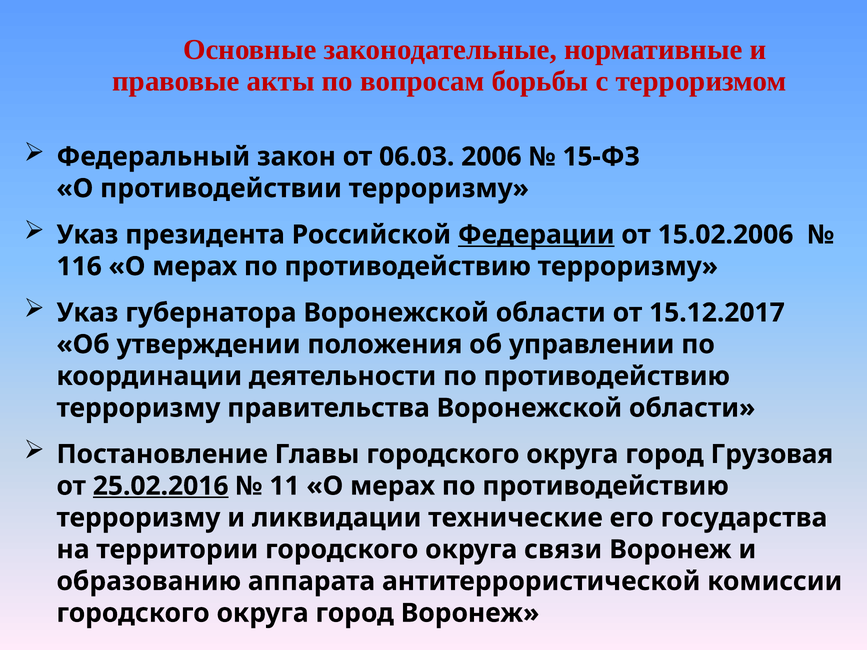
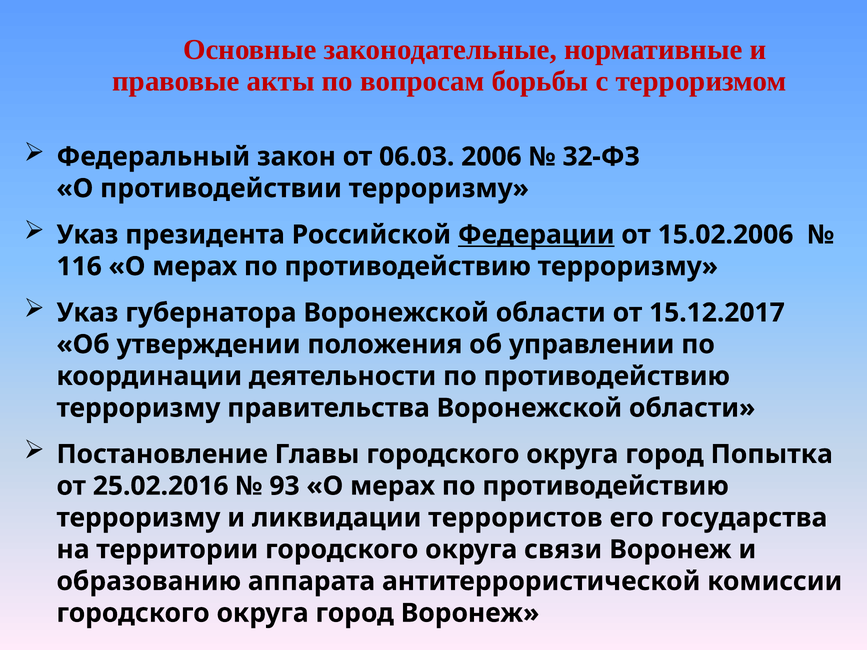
15-ФЗ: 15-ФЗ -> 32-ФЗ (601, 157)
Грузовая: Грузовая -> Попытка (772, 454)
25.02.2016 underline: present -> none (161, 486)
11: 11 -> 93 (285, 486)
технические: технические -> террористов (515, 518)
